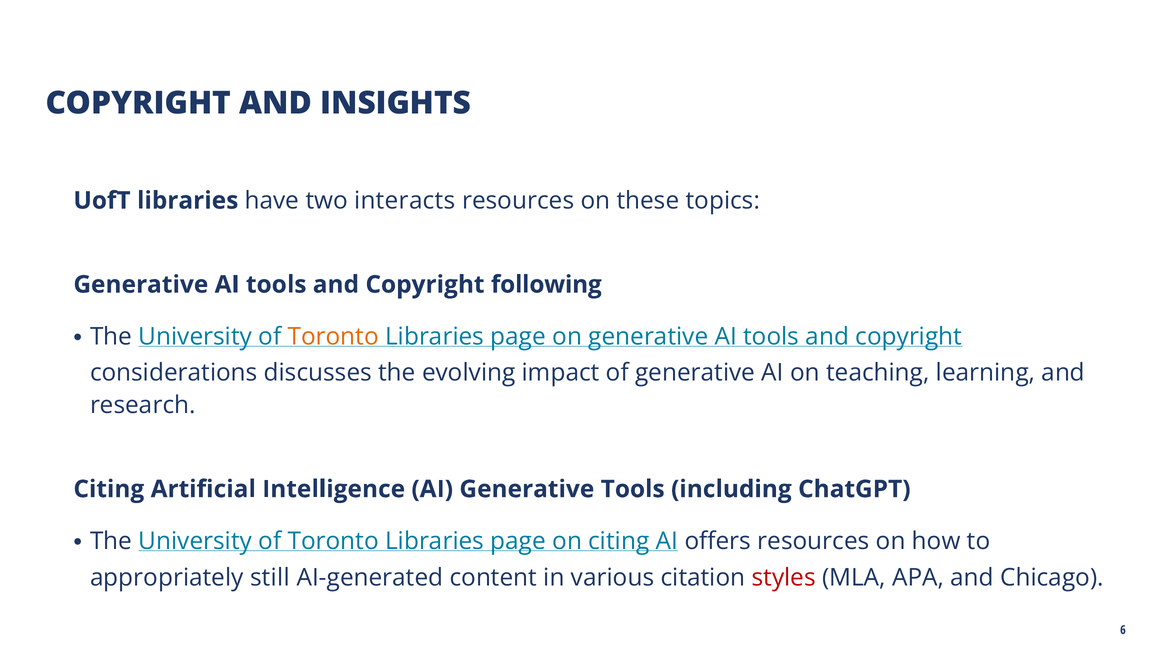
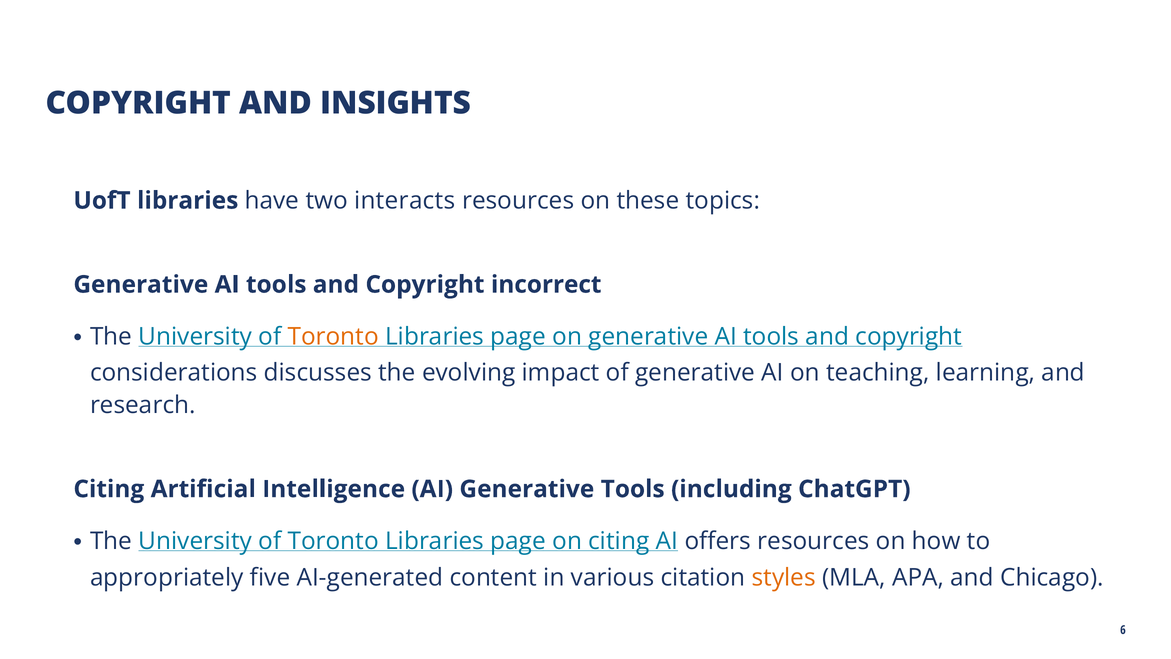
following: following -> incorrect (546, 284)
still: still -> five (270, 577)
styles colour: red -> orange (784, 577)
